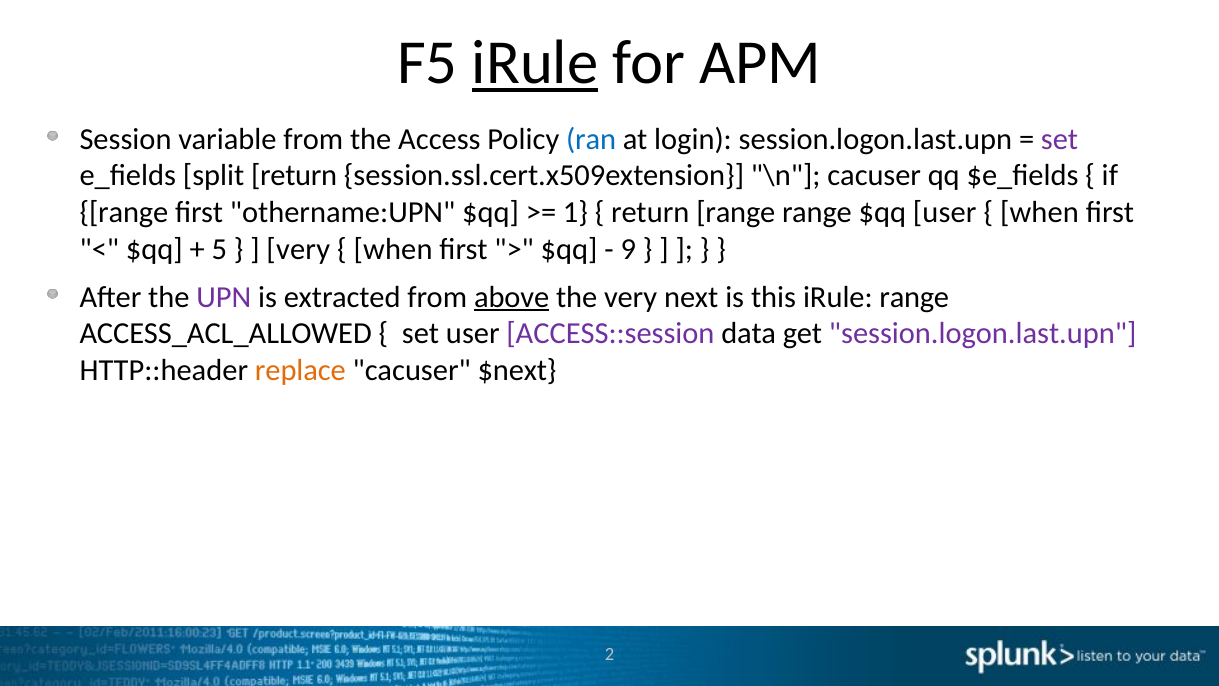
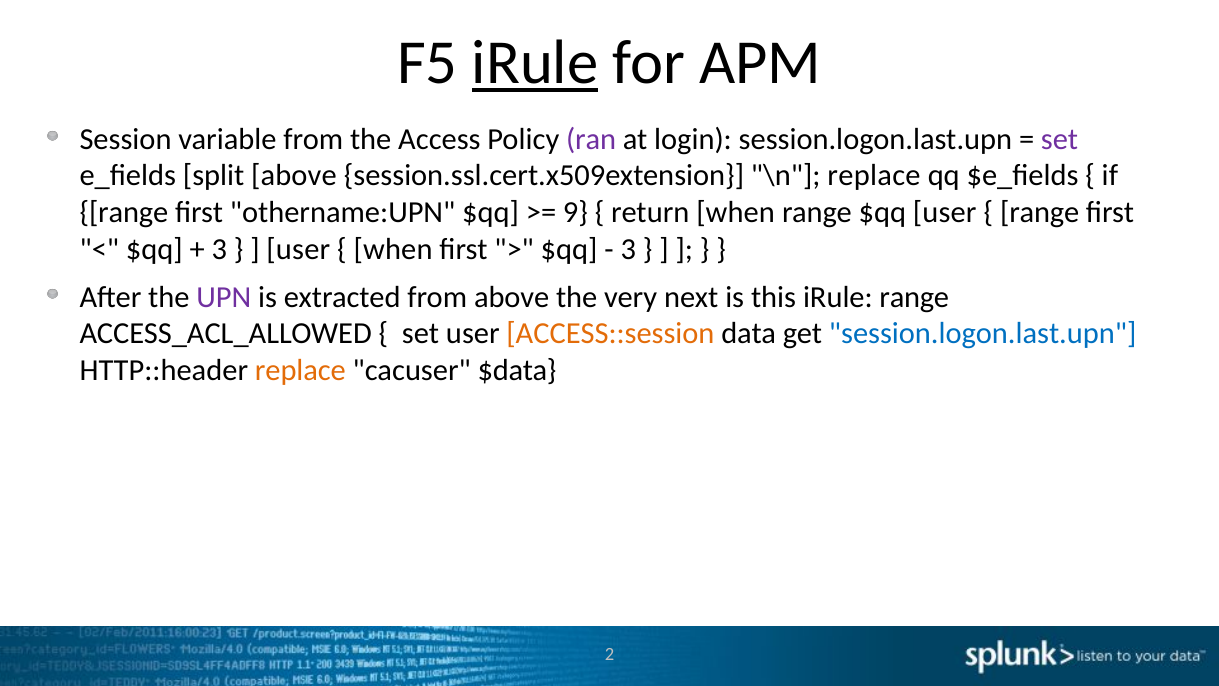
ran colour: blue -> purple (591, 139)
split return: return -> above (294, 176)
\n cacuser: cacuser -> replace (874, 176)
1: 1 -> 9 (575, 212)
return range: range -> when (736, 212)
when: when -> range (1040, 212)
5: 5 -> 3 (219, 249)
very: very -> user (298, 249)
9: 9 -> 3 (628, 249)
above underline: present -> none (512, 297)
ACCESS::session colour: purple -> orange (610, 333)
session.logon.last.upn colour: purple -> blue (983, 333)
$next: $next -> $data (517, 370)
